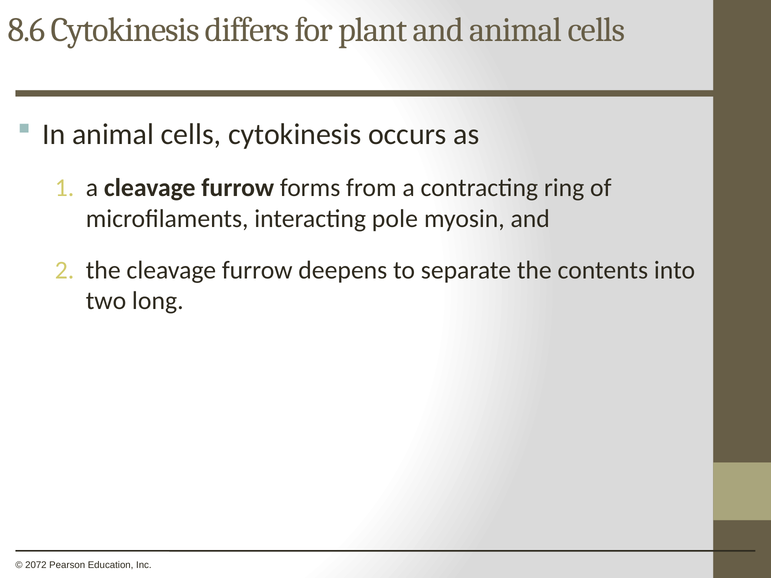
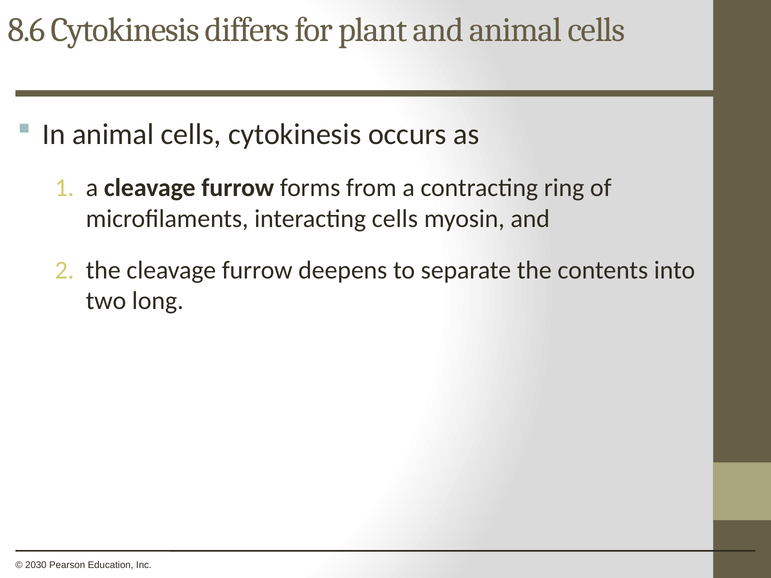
interacting pole: pole -> cells (395, 219)
2072: 2072 -> 2030 (36, 565)
